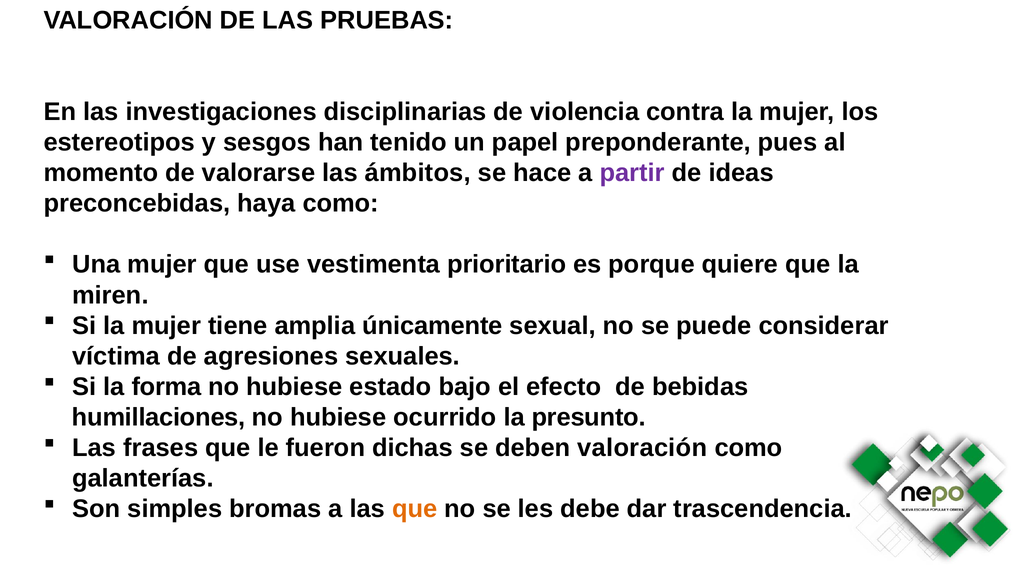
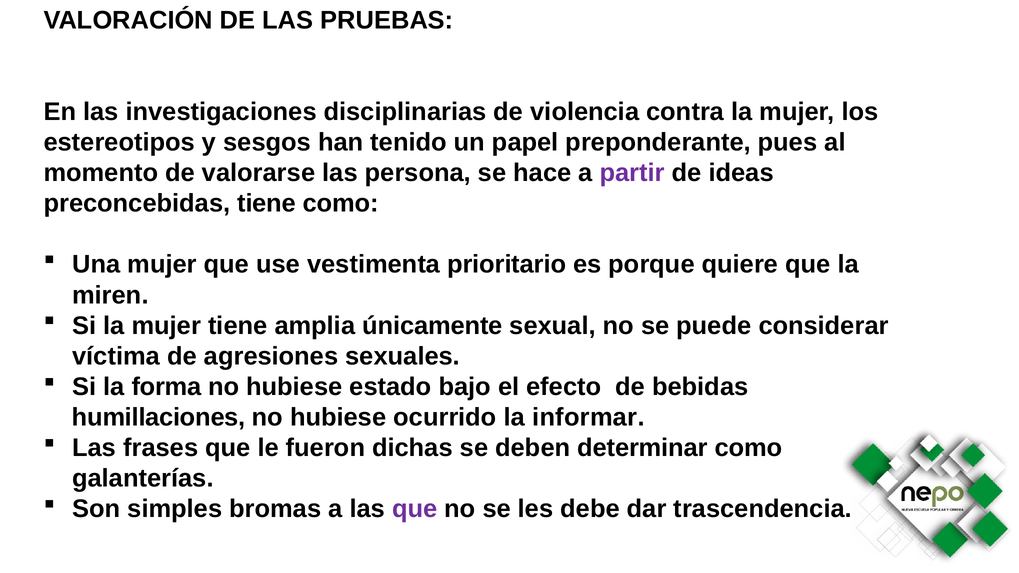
ámbitos: ámbitos -> persona (418, 173)
preconcebidas haya: haya -> tiene (267, 204)
presunto: presunto -> informar (588, 418)
deben valoración: valoración -> determinar (642, 448)
que colour: orange -> purple (415, 509)
